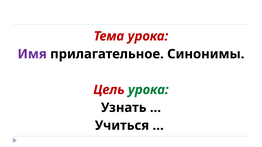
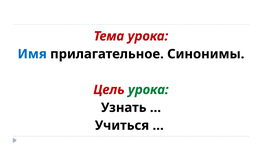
Имя colour: purple -> blue (32, 54)
